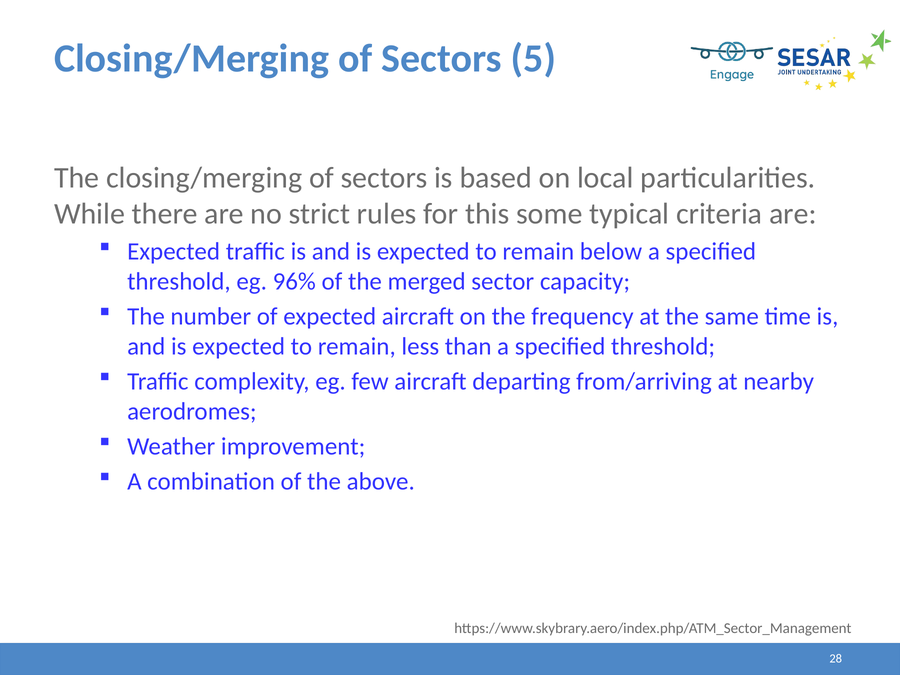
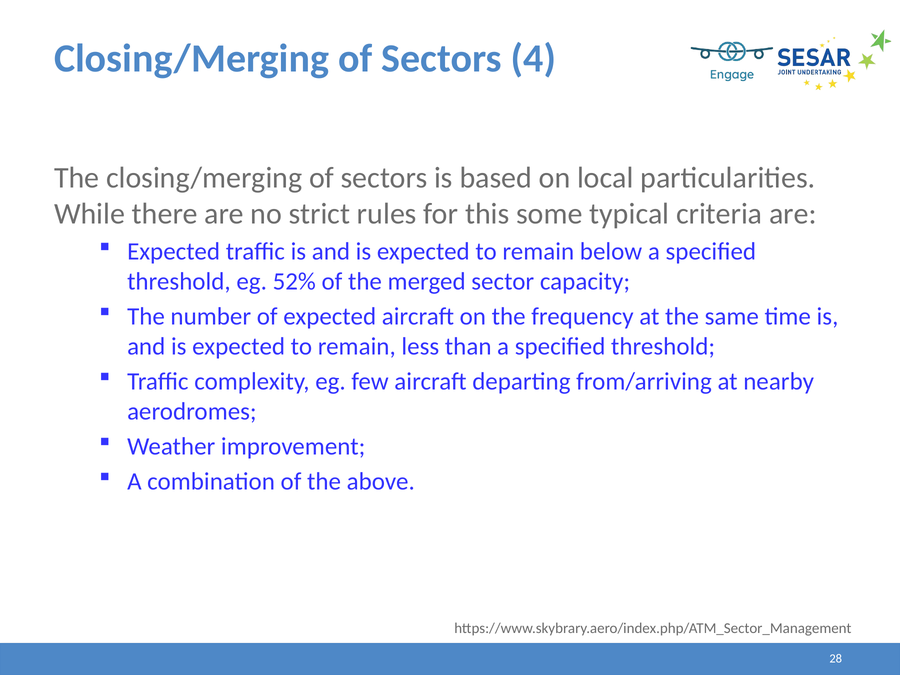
5: 5 -> 4 (533, 59)
96%: 96% -> 52% (294, 282)
